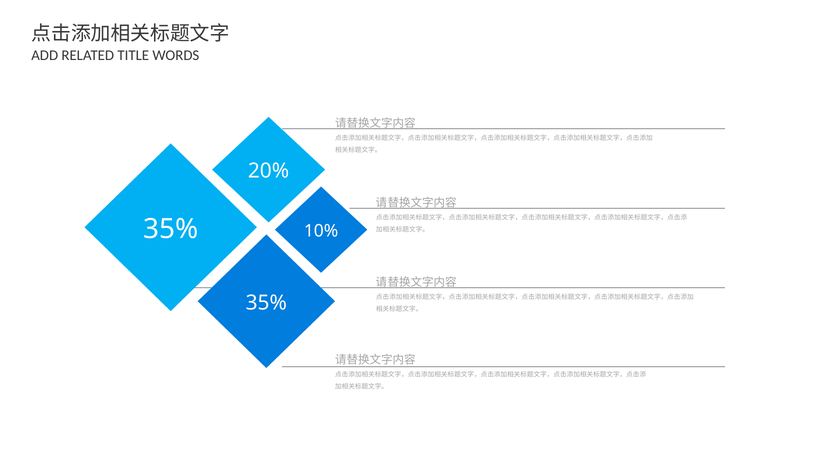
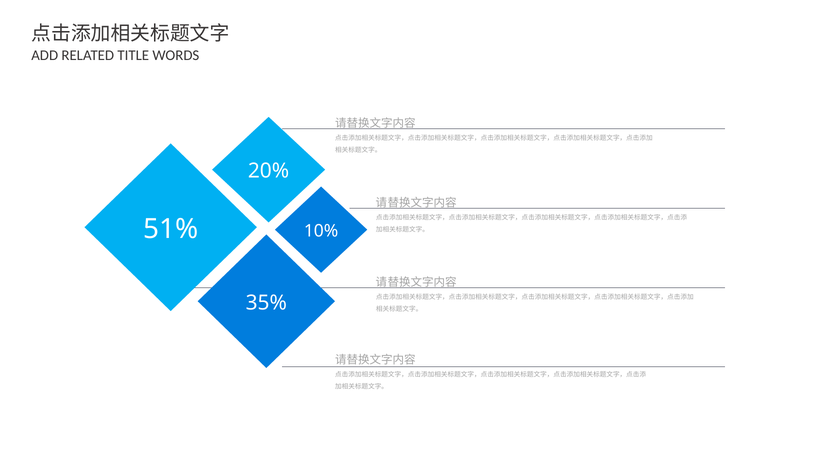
35%: 35% -> 51% (171, 229)
